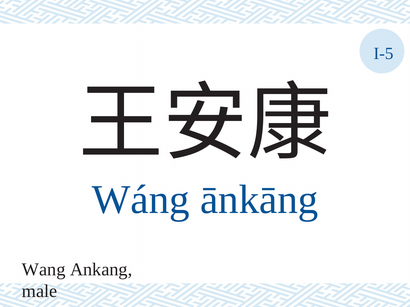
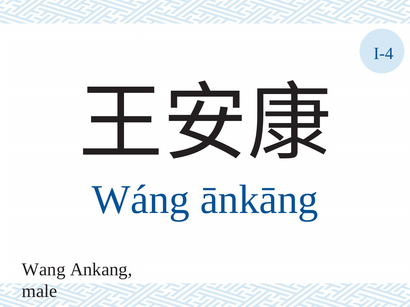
I-5: I-5 -> I-4 (383, 54)
